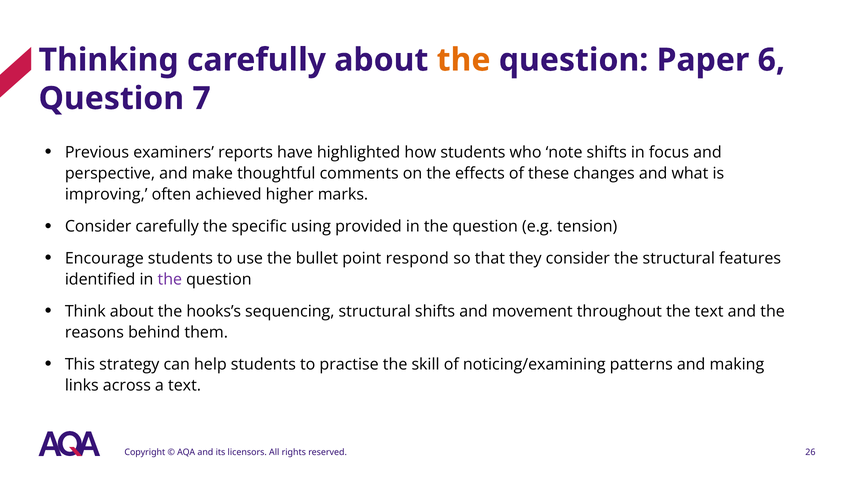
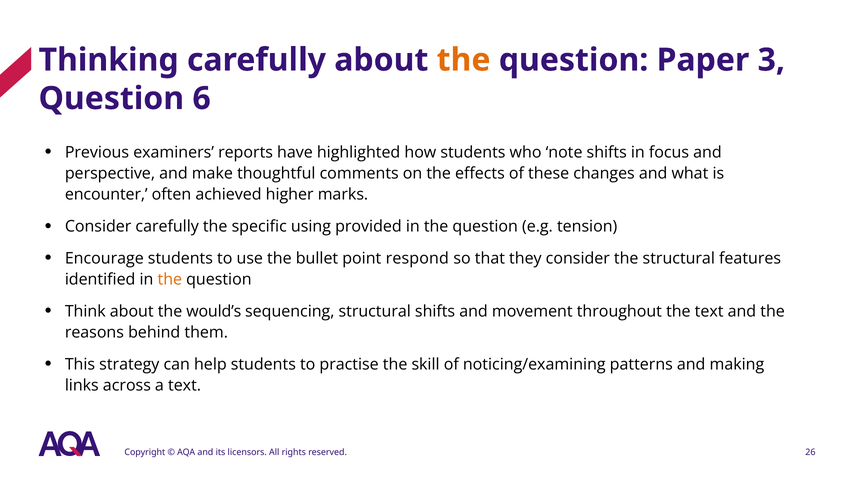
6: 6 -> 3 (771, 60)
7: 7 -> 6 (202, 98)
improving: improving -> encounter (106, 194)
the colour: purple -> orange (170, 279)
hooks’s: hooks’s -> would’s (214, 311)
